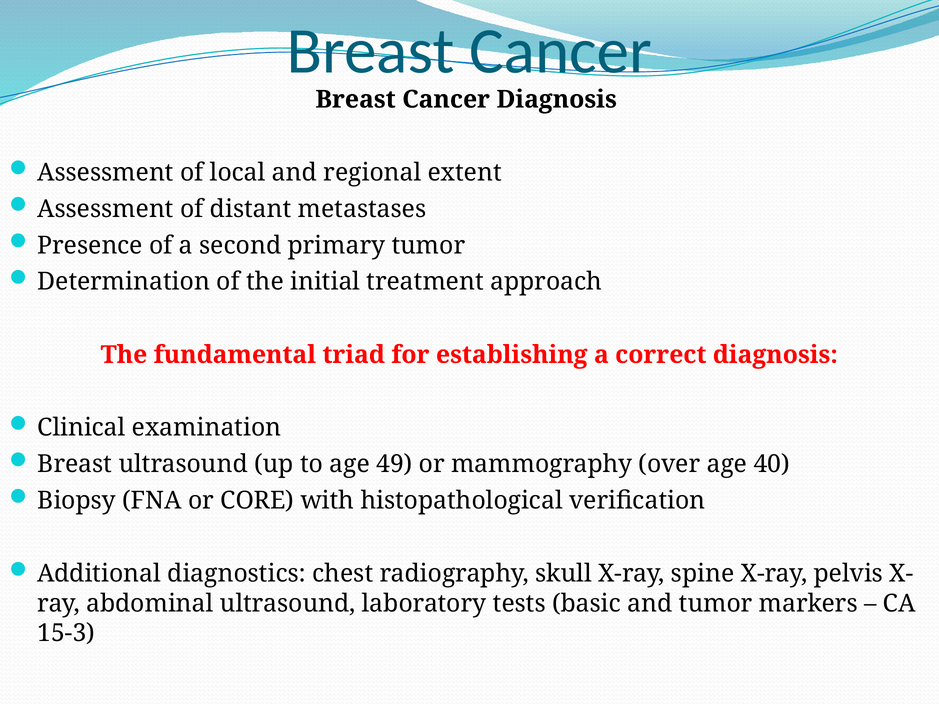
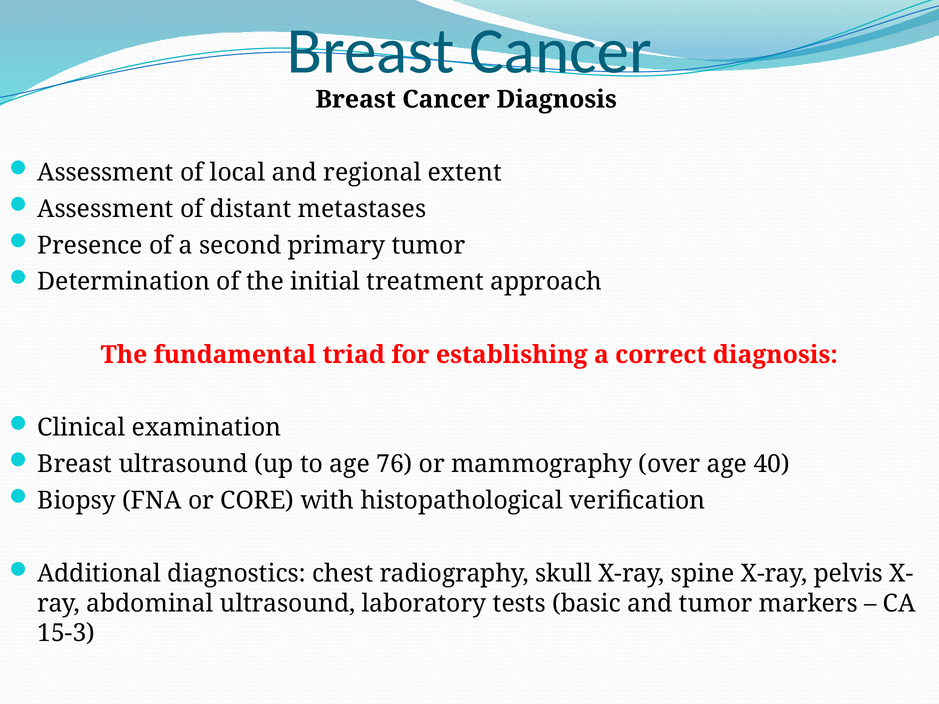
49: 49 -> 76 (394, 464)
